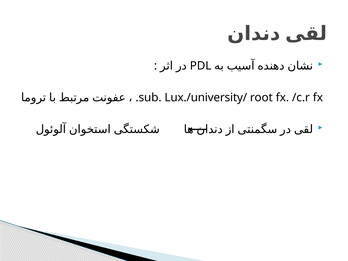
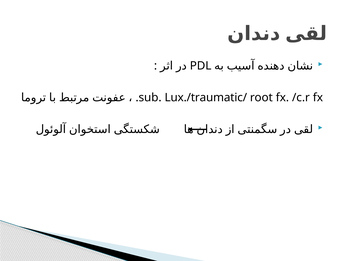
Lux./university/: Lux./university/ -> Lux./traumatic/ (206, 98)
